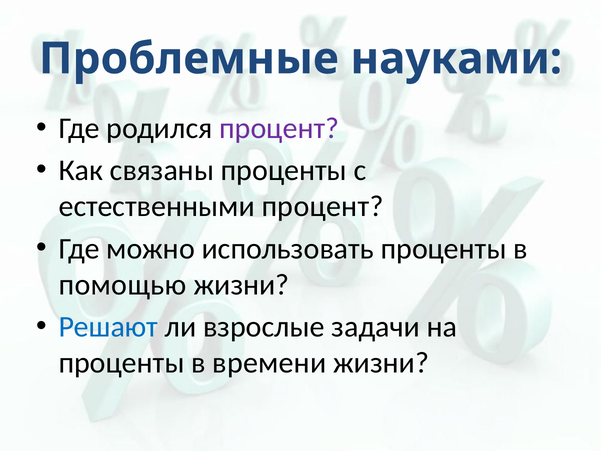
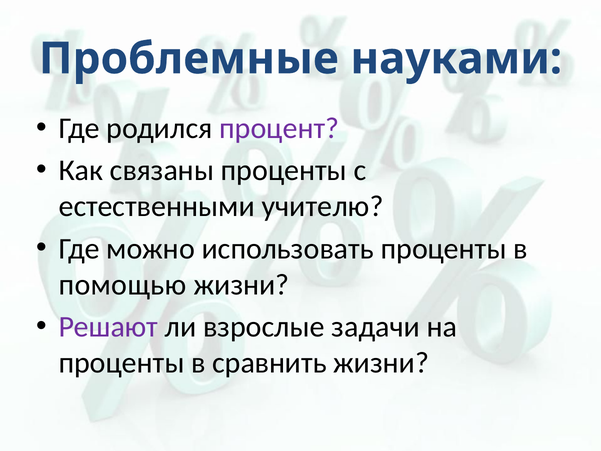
естественными процент: процент -> учителю (323, 206)
Решают colour: blue -> purple (108, 327)
времени: времени -> сравнить (270, 363)
